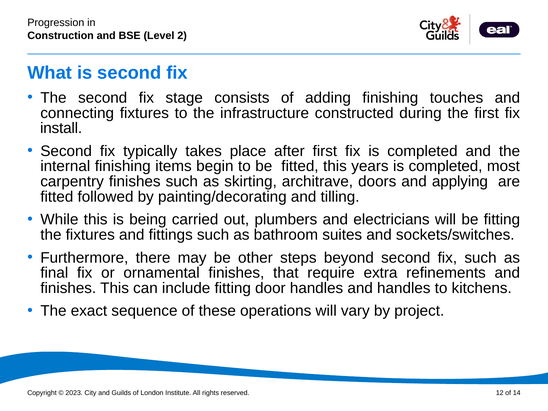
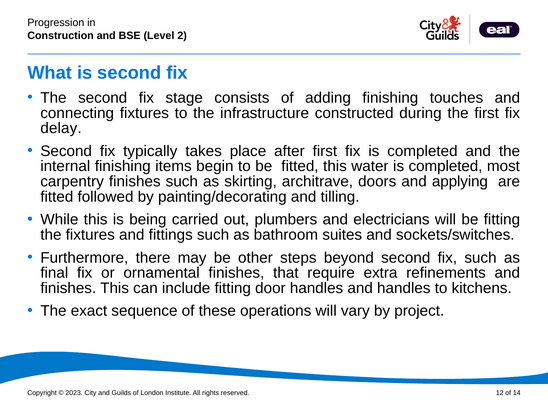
install: install -> delay (61, 128)
years: years -> water (370, 166)
